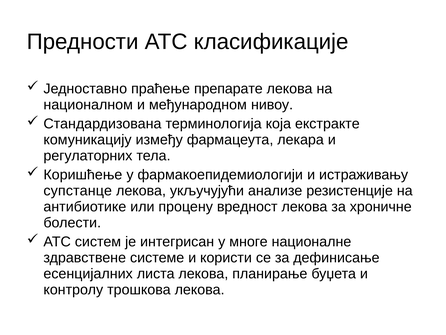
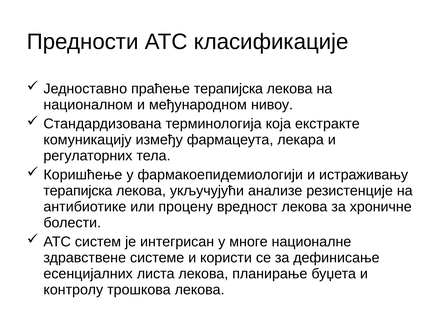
праћење препарате: препарате -> терапијска (228, 89)
супстанце: супстанце -> терапијска (78, 190)
